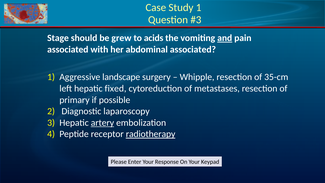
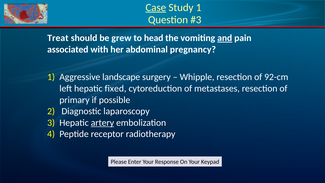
Case underline: none -> present (156, 8)
Stage: Stage -> Treat (58, 38)
acids: acids -> head (154, 38)
abdominal associated: associated -> pregnancy (193, 49)
35-cm: 35-cm -> 92-cm (276, 77)
radiotherapy underline: present -> none (151, 134)
